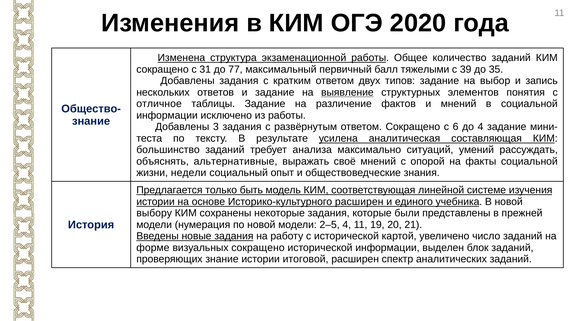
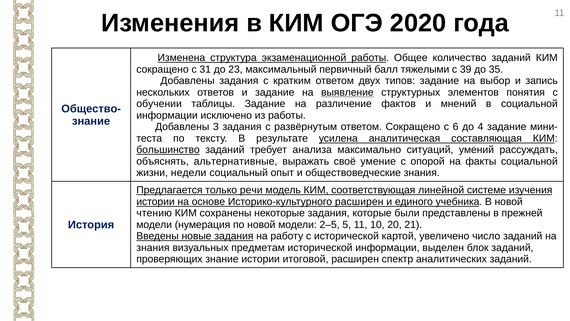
77: 77 -> 23 (235, 69)
отличное: отличное -> обучении (159, 104)
большинство underline: none -> present (168, 150)
своё мнений: мнений -> умение (378, 161)
быть: быть -> речи (251, 190)
выбору: выбору -> чтению (154, 213)
2–5 4: 4 -> 5 (347, 224)
19: 19 -> 10 (377, 224)
форме: форме -> знания (153, 247)
визуальных сокращено: сокращено -> предметам (258, 247)
